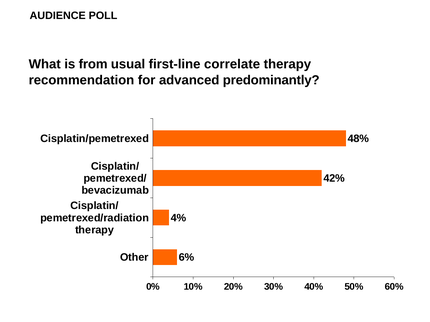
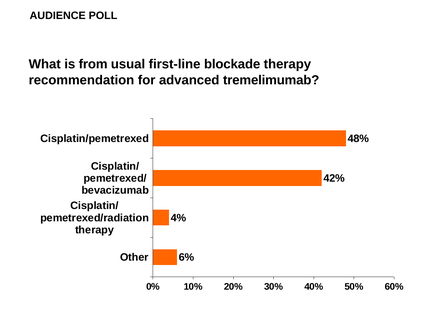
correlate: correlate -> blockade (232, 64)
predominantly: predominantly -> tremelimumab (271, 80)
